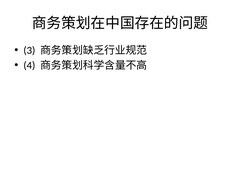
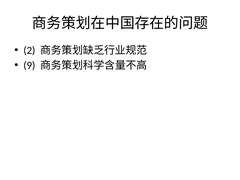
3: 3 -> 2 (29, 50)
4: 4 -> 9 (29, 65)
